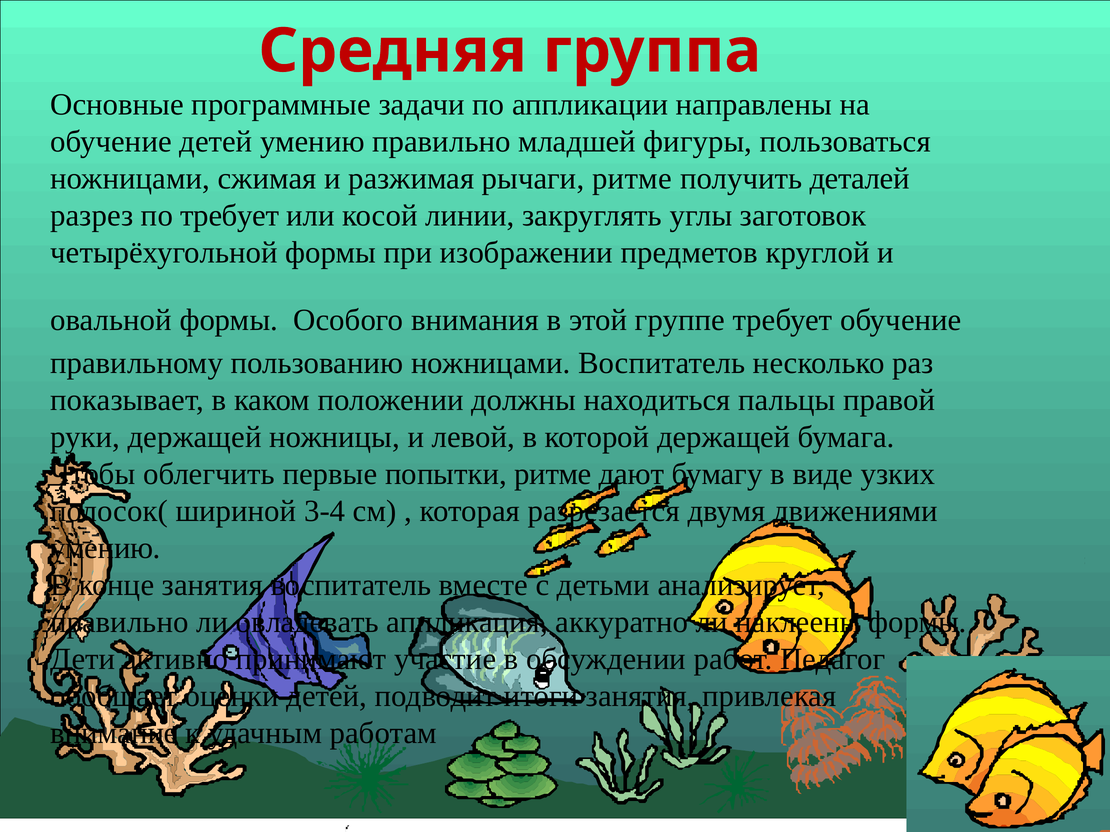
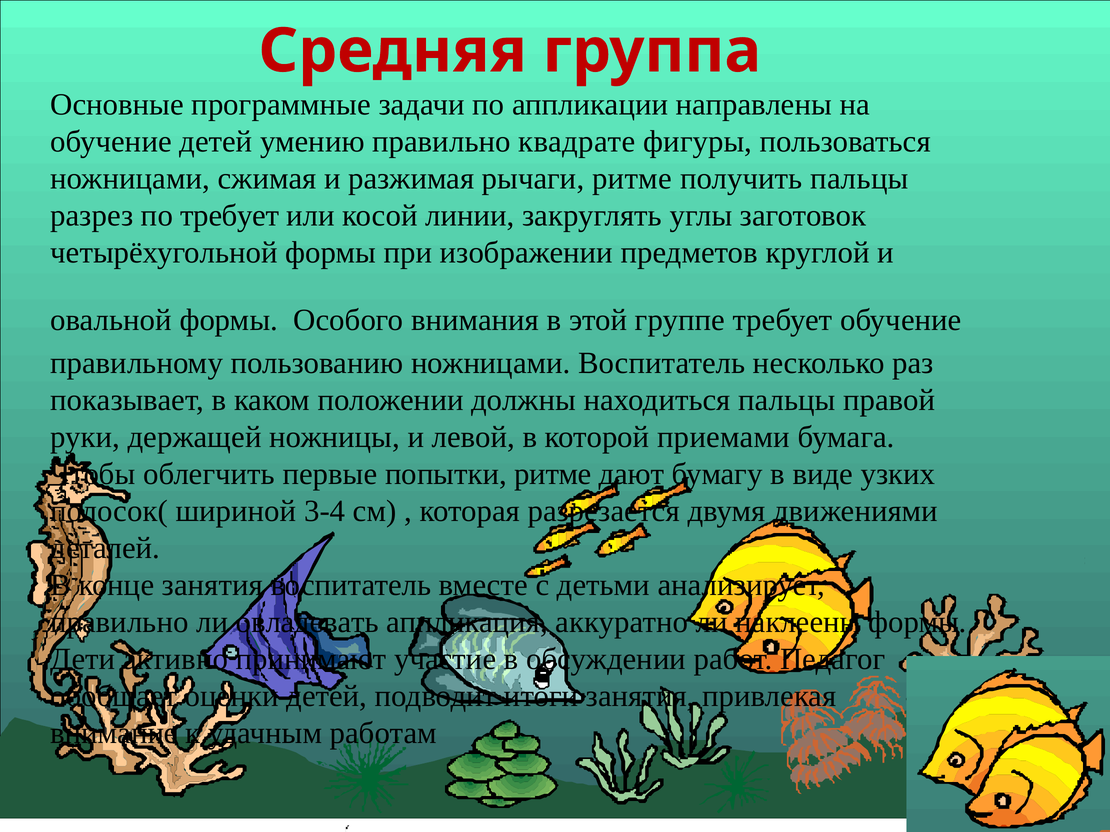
младшей: младшей -> квадрате (577, 141)
получить деталей: деталей -> пальцы (859, 178)
которой держащей: держащей -> приемами (724, 438)
умению: умению -> деталей (105, 549)
